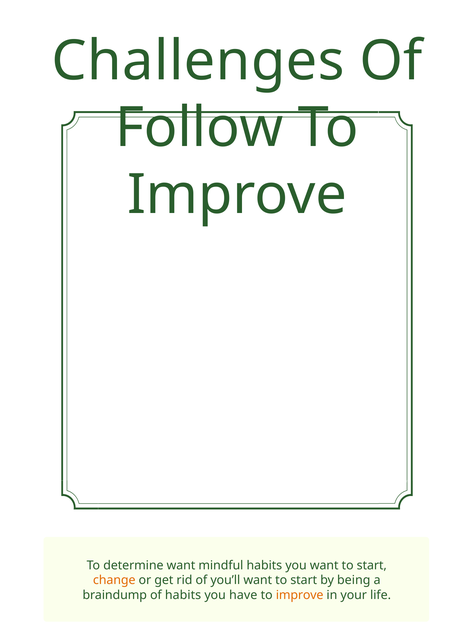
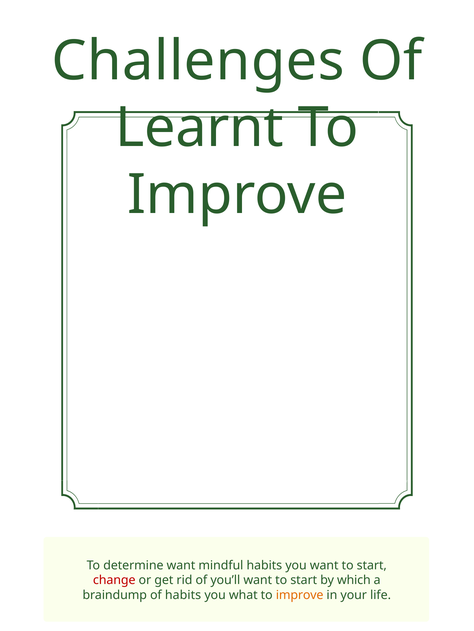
Follow: Follow -> Learnt (199, 128)
change colour: orange -> red (114, 581)
being: being -> which (354, 581)
have: have -> what (243, 596)
